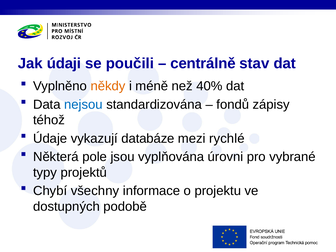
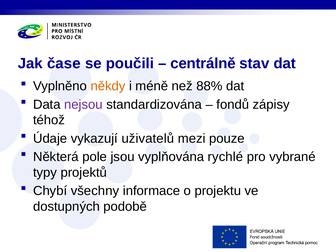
údaji: údaji -> čase (64, 64)
40%: 40% -> 88% (209, 86)
nejsou colour: blue -> purple (83, 104)
databáze: databáze -> uživatelů (148, 138)
rychlé: rychlé -> pouze (227, 138)
úrovni: úrovni -> rychlé (225, 157)
